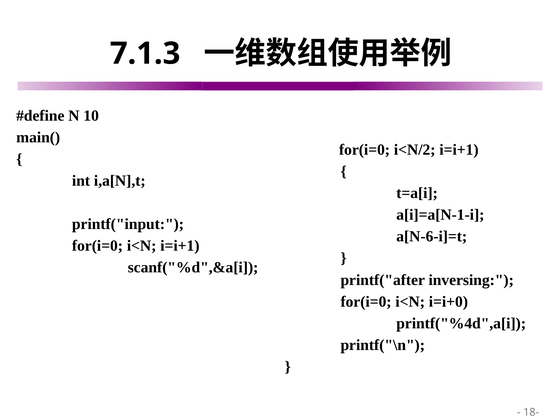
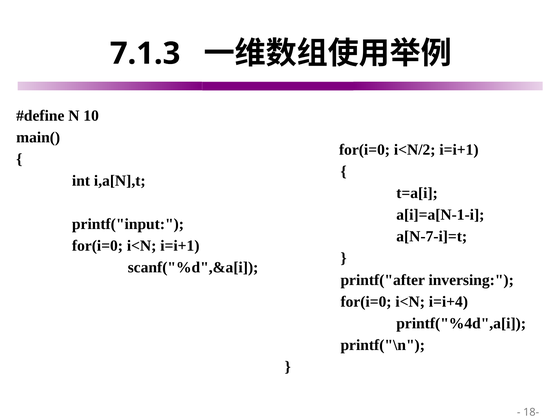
a[N-6-i]=t: a[N-6-i]=t -> a[N-7-i]=t (432, 237)
i=i+0: i=i+0 -> i=i+4 (448, 302)
